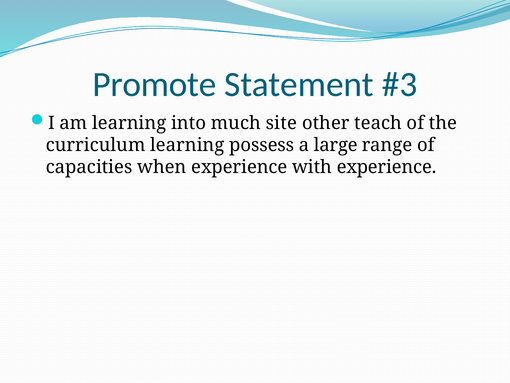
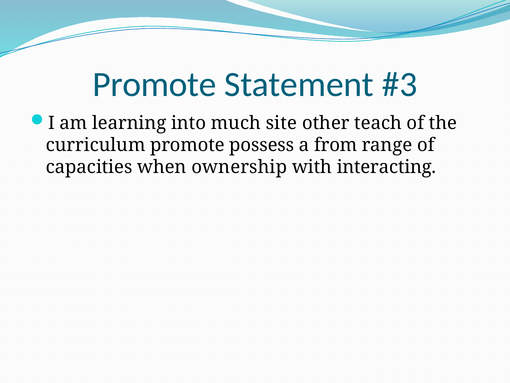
curriculum learning: learning -> promote (187, 145)
large: large -> from (336, 145)
when experience: experience -> ownership (239, 167)
with experience: experience -> interacting (386, 167)
